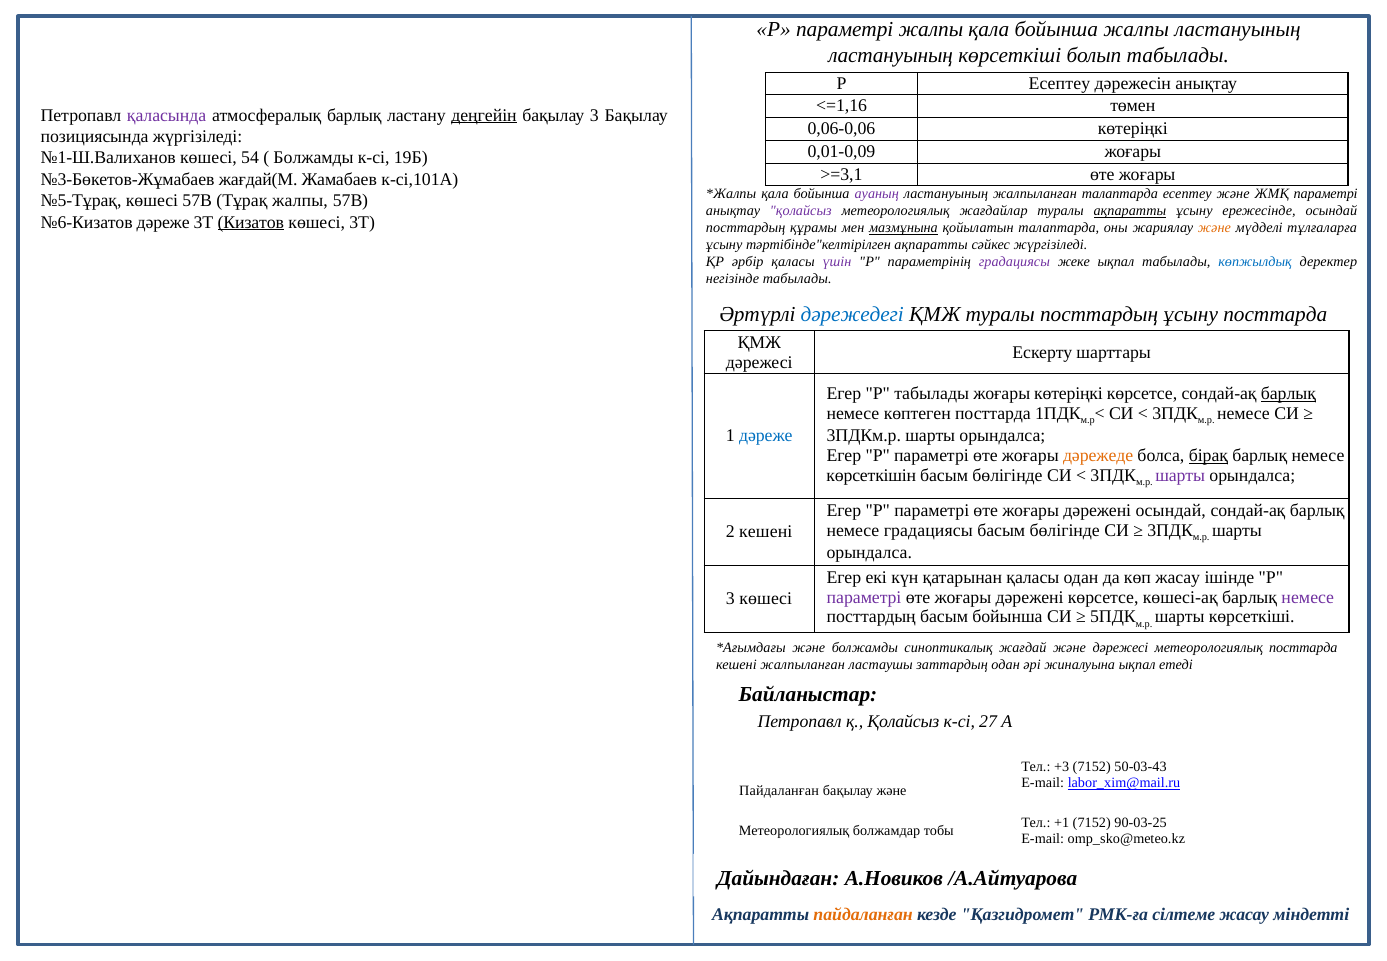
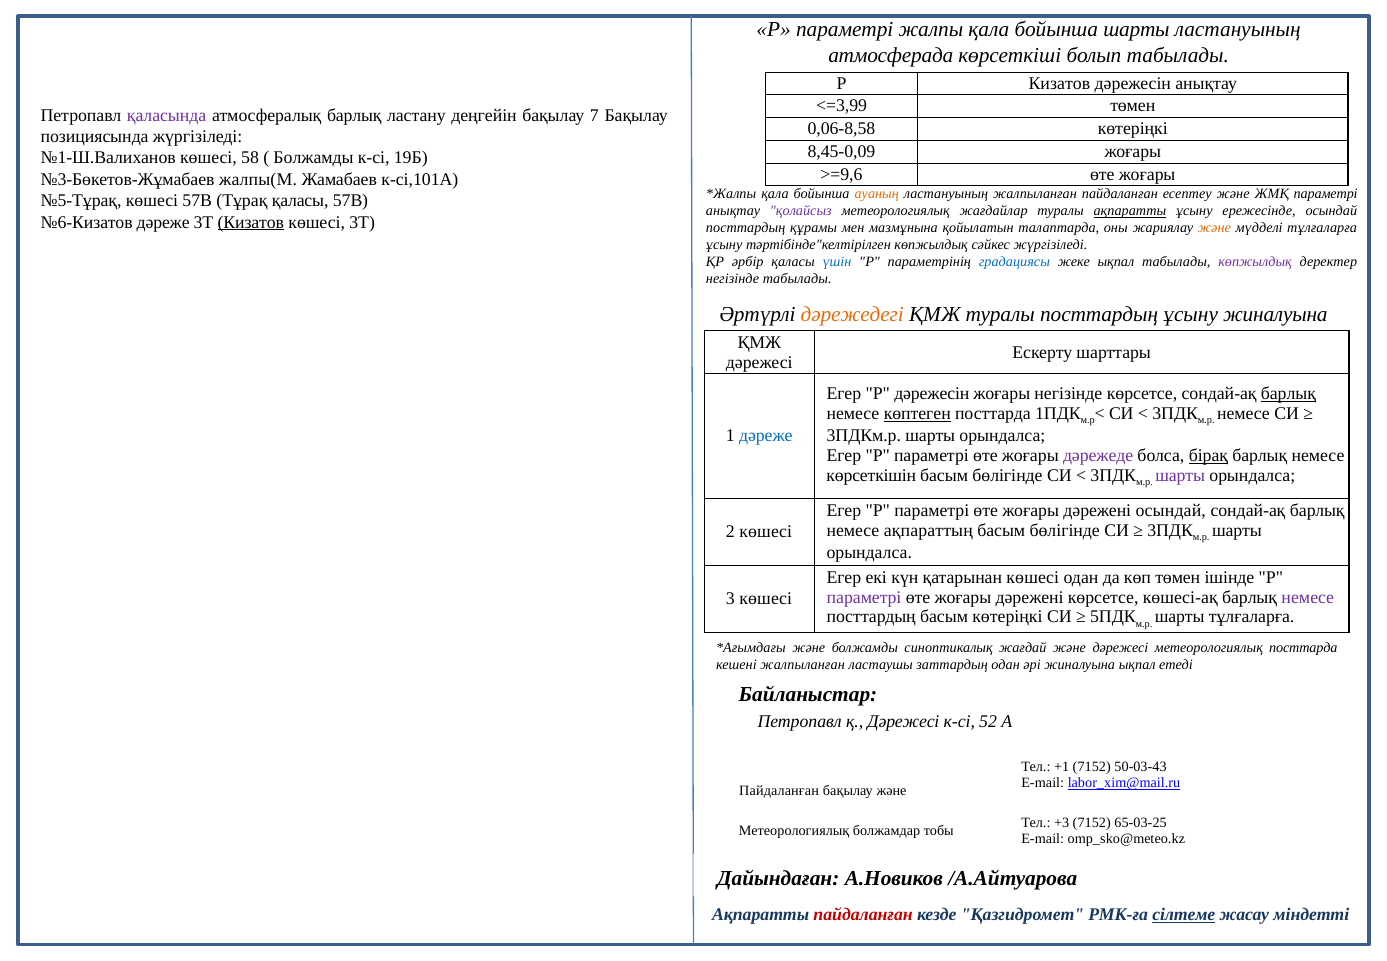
бойынша жалпы: жалпы -> шарты (1136, 30)
ластануының: ластануының -> атмосферада (891, 55)
Р Есептеу: Есептеу -> Кизатов (1059, 84)
<=1,16: <=1,16 -> <=3,99 (842, 105)
деңгейін underline: present -> none (484, 115)
бақылау 3: 3 -> 7 (594, 115)
0,06-0,06: 0,06-0,06 -> 0,06-8,58 (841, 128)
0,01-0,09: 0,01-0,09 -> 8,45-0,09 (841, 151)
54: 54 -> 58 (250, 158)
>=3,1: >=3,1 -> >=9,6 (841, 174)
жағдай(М: жағдай(М -> жалпы(М (258, 179)
ауаның colour: purple -> orange (877, 194)
жалпыланған талаптарда: талаптарда -> пайдаланған (1120, 194)
Тұрақ жалпы: жалпы -> қаласы (300, 201)
мазмұнына underline: present -> none (904, 228)
тәртібінде"келтірілген ақпаратты: ақпаратты -> көпжылдық (931, 245)
үшін colour: purple -> blue (837, 262)
градациясы colour: purple -> blue (1014, 262)
көпжылдық colour: blue -> purple (1255, 262)
дәрежедегі colour: blue -> orange (852, 314)
ұсыну посттарда: посттарда -> жиналуына (1275, 314)
Р табылады: табылады -> дәрежесін (932, 394)
жоғары көтеріңкі: көтеріңкі -> негізінде (1068, 394)
көптеген underline: none -> present (917, 413)
дәрежеде colour: orange -> purple (1098, 455)
немесе градациясы: градациясы -> ақпараттың (928, 530)
2 кешені: кешені -> көшесі (766, 531)
қатарынан қаласы: қаласы -> көшесі (1033, 577)
көп жасау: жасау -> төмен (1178, 577)
басым бойынша: бойынша -> көтеріңкі (1007, 617)
шарты көрсеткіші: көрсеткіші -> тұлғаларға (1252, 617)
қ Қолайсыз: Қолайсыз -> Дәрежесі (903, 721)
27: 27 -> 52 (988, 721)
+3: +3 -> +1 (1062, 767)
+1: +1 -> +3 (1062, 822)
90-03-25: 90-03-25 -> 65-03-25 (1141, 822)
пайдаланған colour: orange -> red (863, 914)
сілтеме underline: none -> present (1184, 914)
